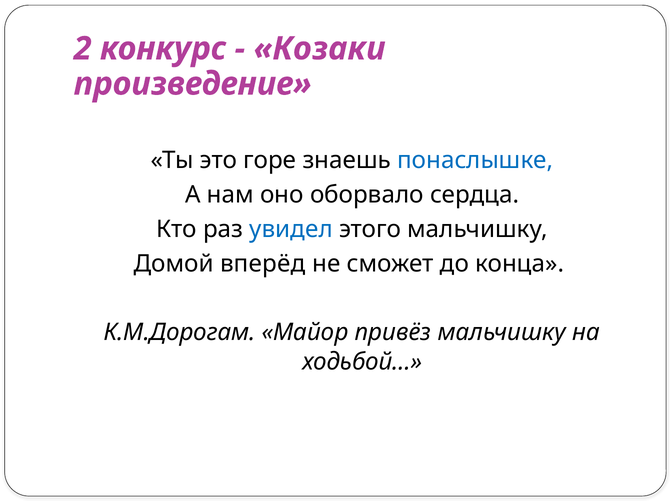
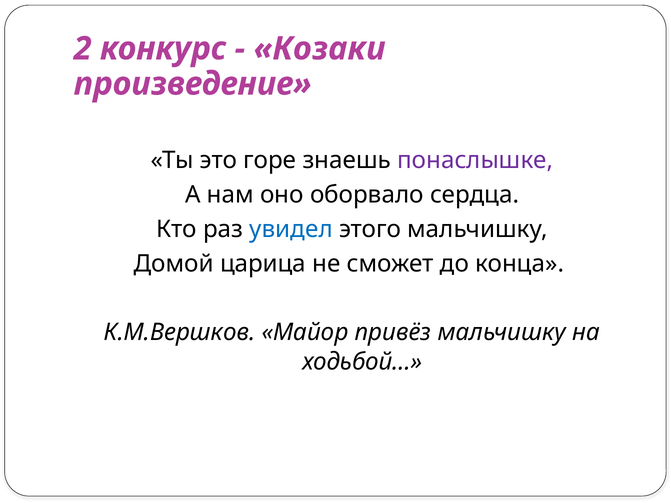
понаслышке colour: blue -> purple (475, 160)
вперёд: вперёд -> царица (263, 264)
К.М.Дорогам: К.М.Дорогам -> К.М.Вершков (180, 333)
